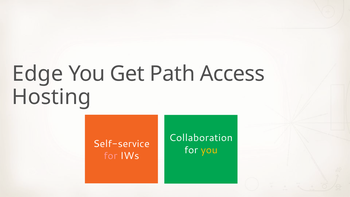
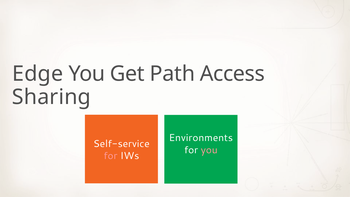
Hosting: Hosting -> Sharing (51, 97)
Collaboration: Collaboration -> Environments (201, 138)
you colour: yellow -> pink (209, 150)
